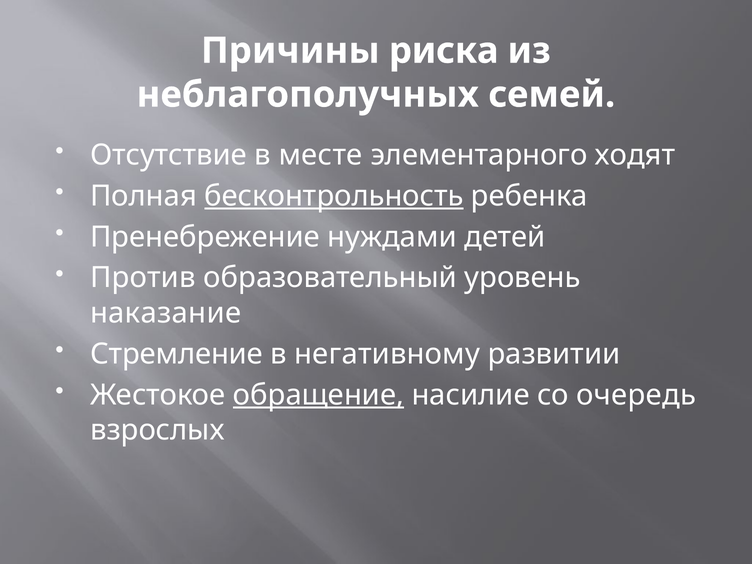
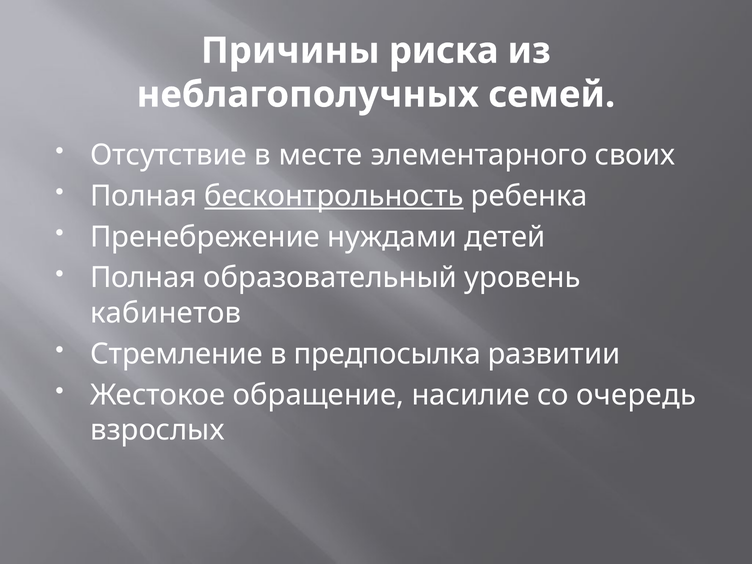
ходят: ходят -> своих (635, 155)
Против: Против -> Полная (143, 278)
наказание: наказание -> кабинетов (166, 313)
негативному: негативному -> предпосылка (387, 354)
обращение underline: present -> none (318, 395)
